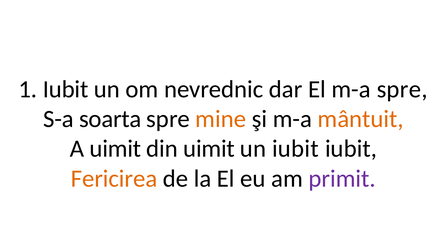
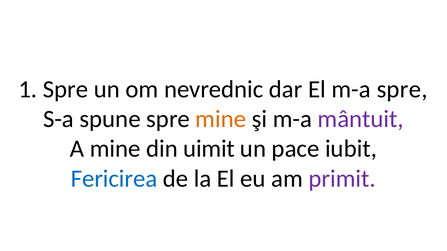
1 Iubit: Iubit -> Spre (66, 89)
soarta: soarta -> spune (110, 119)
mântuit colour: orange -> purple (361, 119)
A uimit: uimit -> mine (115, 149)
un iubit: iubit -> pace (296, 149)
Fericirea colour: orange -> blue (114, 179)
